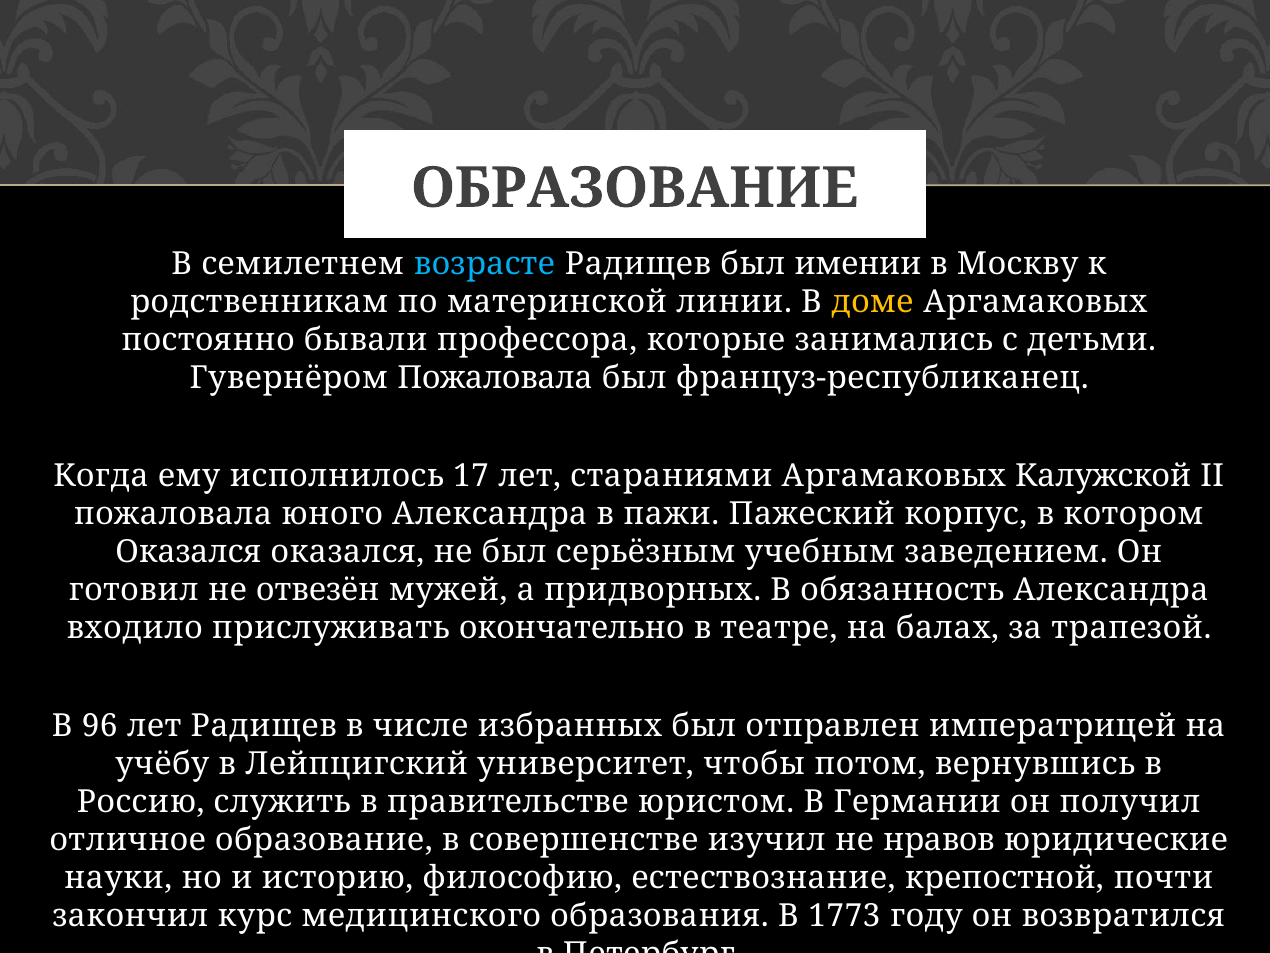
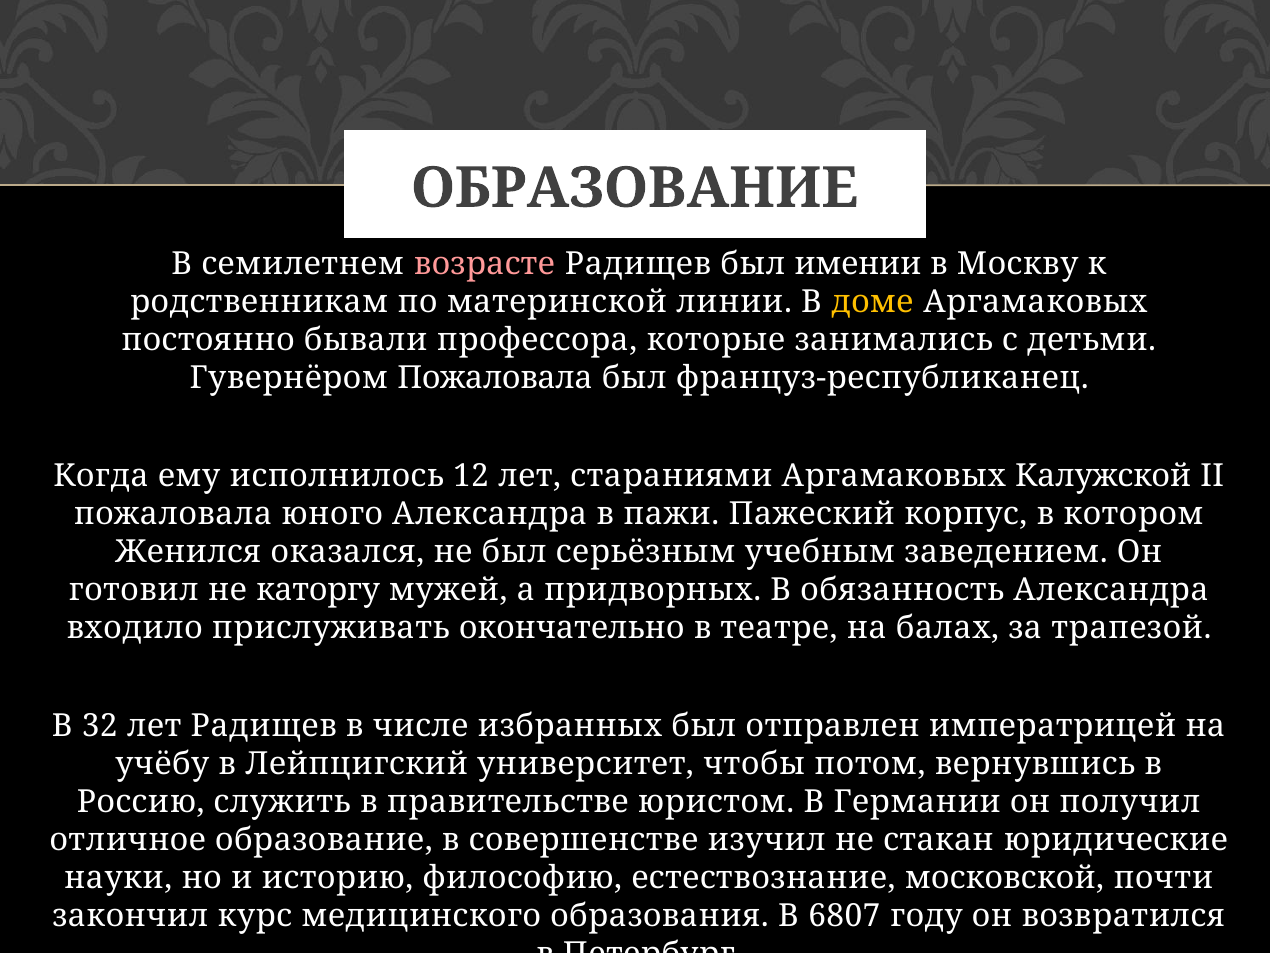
возрасте colour: light blue -> pink (484, 264)
17: 17 -> 12 (471, 476)
Оказался: Оказался -> Женился (188, 552)
отвезён: отвезён -> каторгу (318, 590)
96: 96 -> 32 (100, 725)
нравов: нравов -> стакан (939, 840)
крепостной: крепостной -> московской (1004, 878)
1773: 1773 -> 6807 (844, 916)
